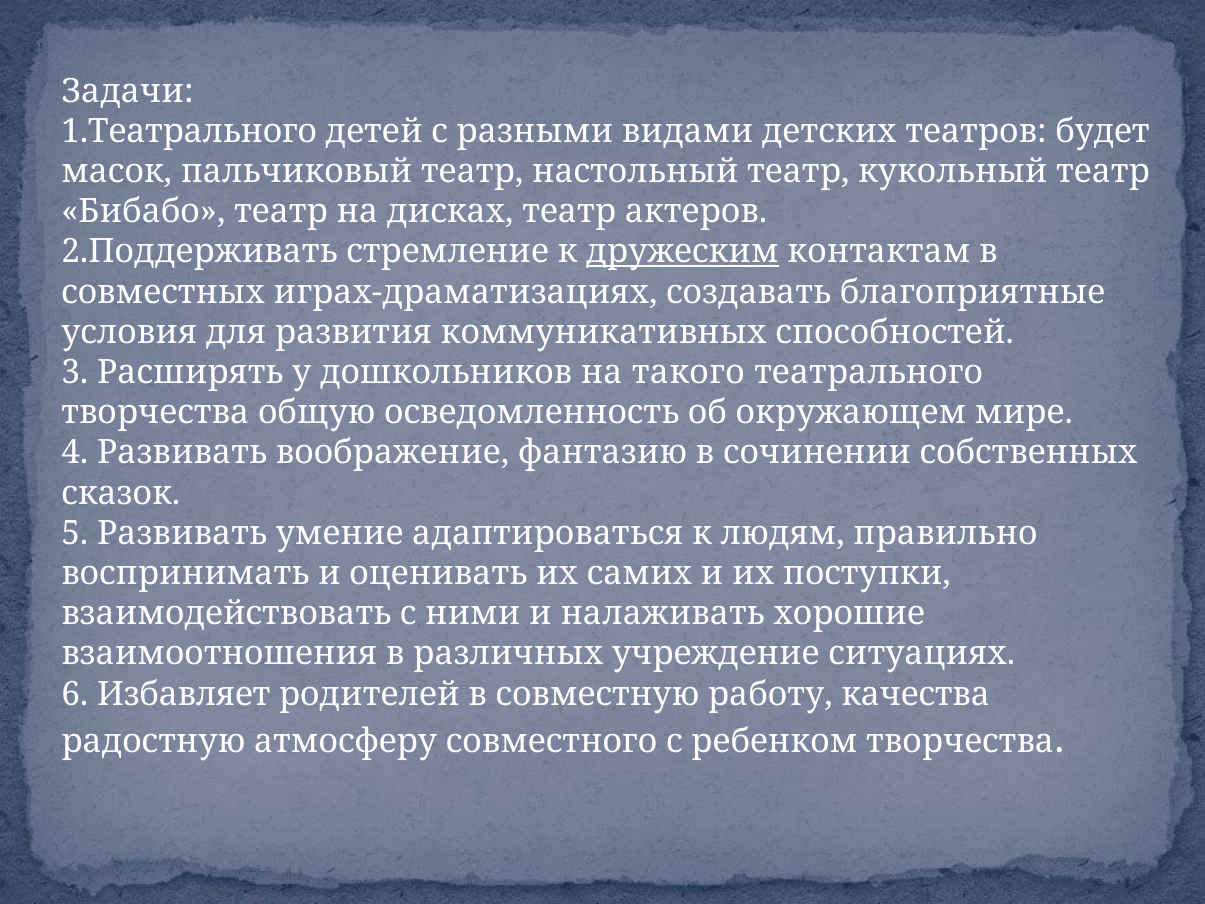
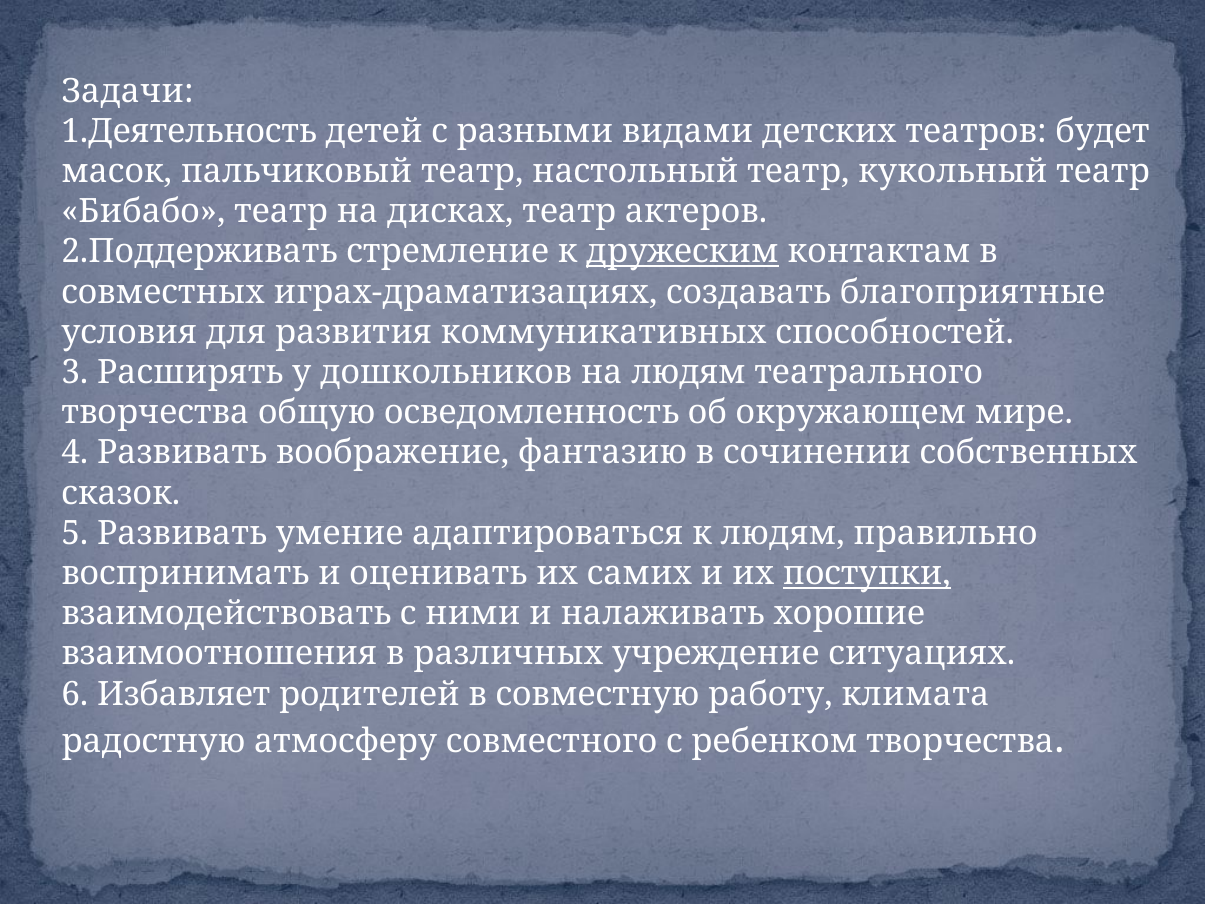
1.Театрального: 1.Театрального -> 1.Деятельность (189, 131)
на такого: такого -> людям (689, 372)
поступки underline: none -> present (867, 573)
качества: качества -> климата (915, 694)
